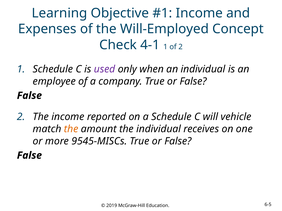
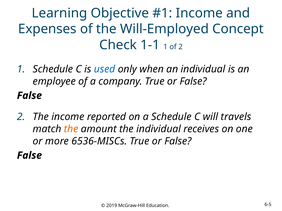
4-1: 4-1 -> 1-1 (150, 45)
used colour: purple -> blue (105, 69)
vehicle: vehicle -> travels (236, 117)
9545-MISCs: 9545-MISCs -> 6536-MISCs (99, 142)
